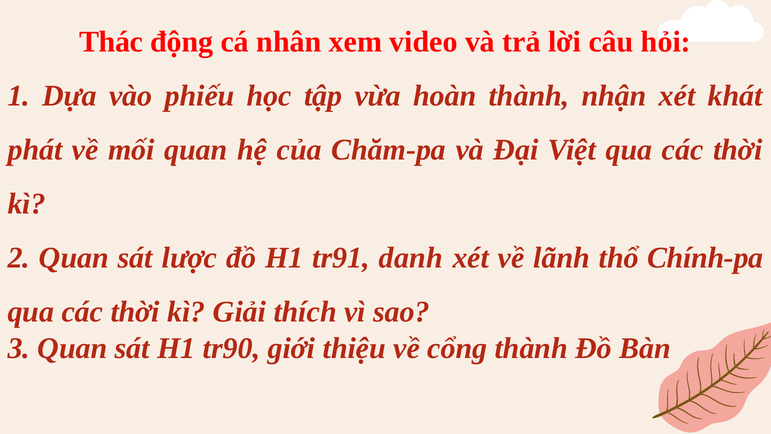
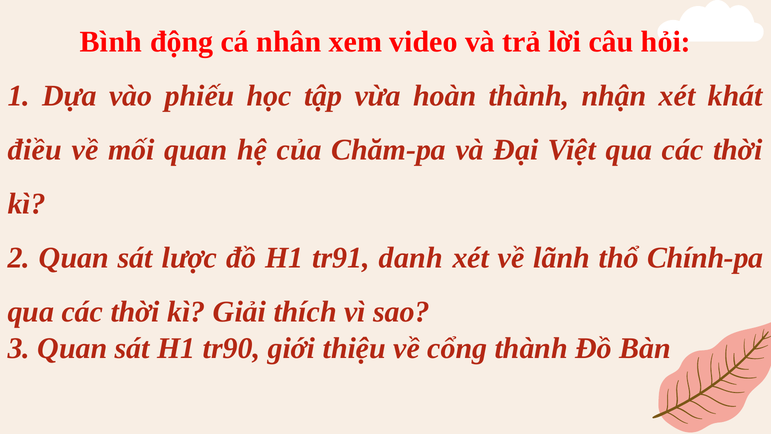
Thác: Thác -> Bình (111, 42)
phát: phát -> điều (35, 150)
